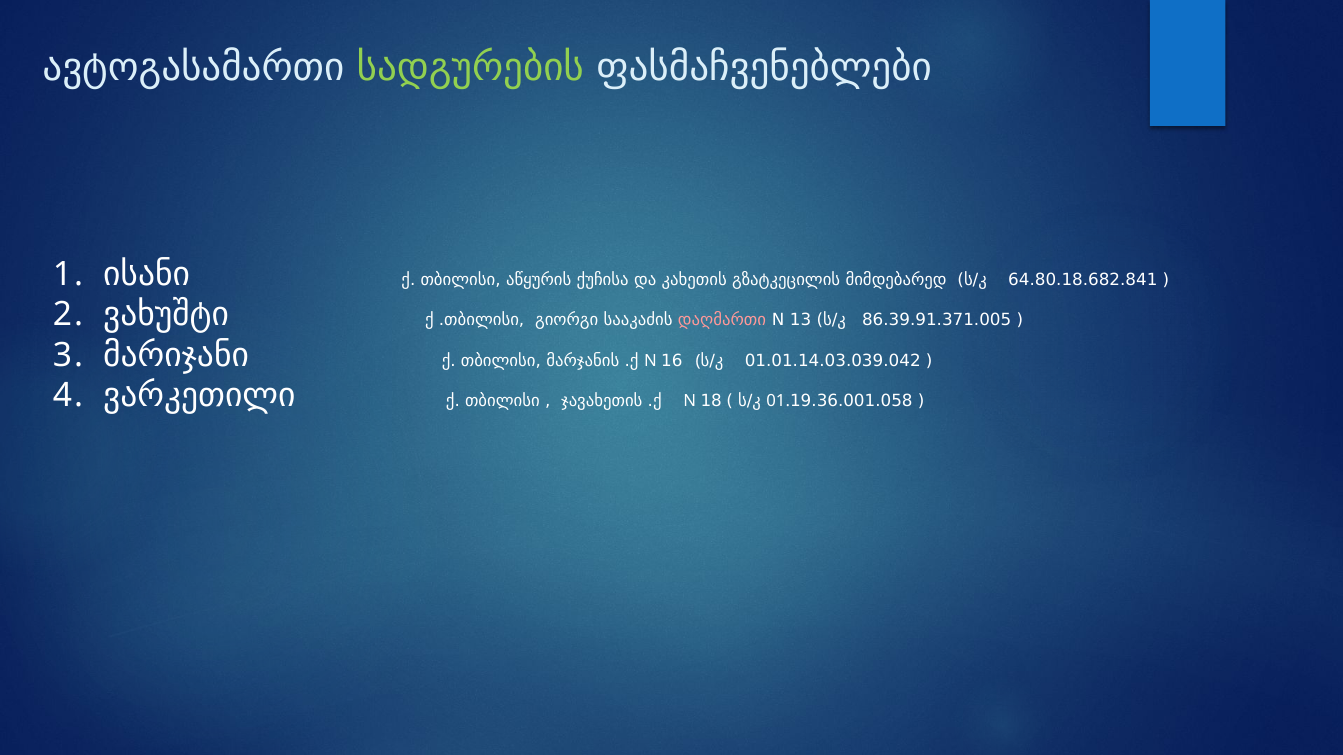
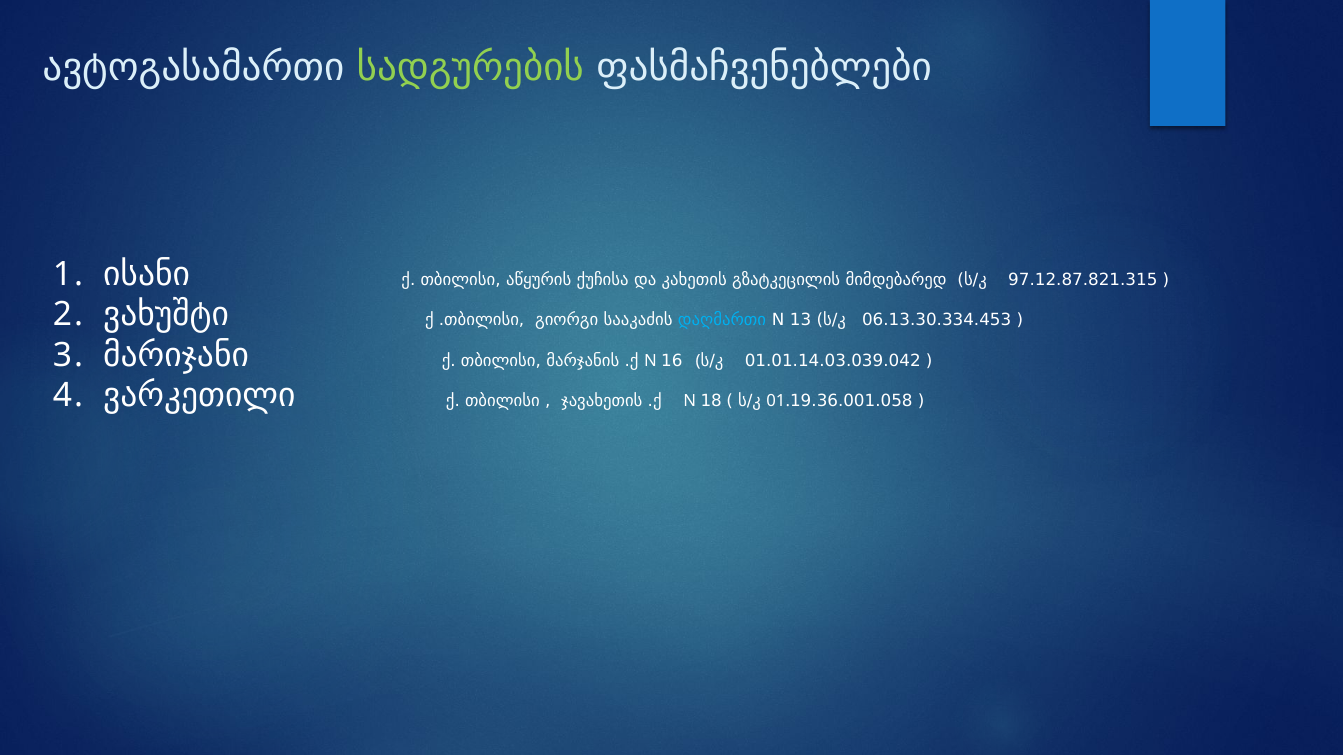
64.80.18.682.841: 64.80.18.682.841 -> 97.12.87.821.315 (1083, 280)
დაღმართი colour: pink -> light blue (722, 321)
86.39.91.371.005: 86.39.91.371.005 -> 06.13.30.334.453 (937, 321)
